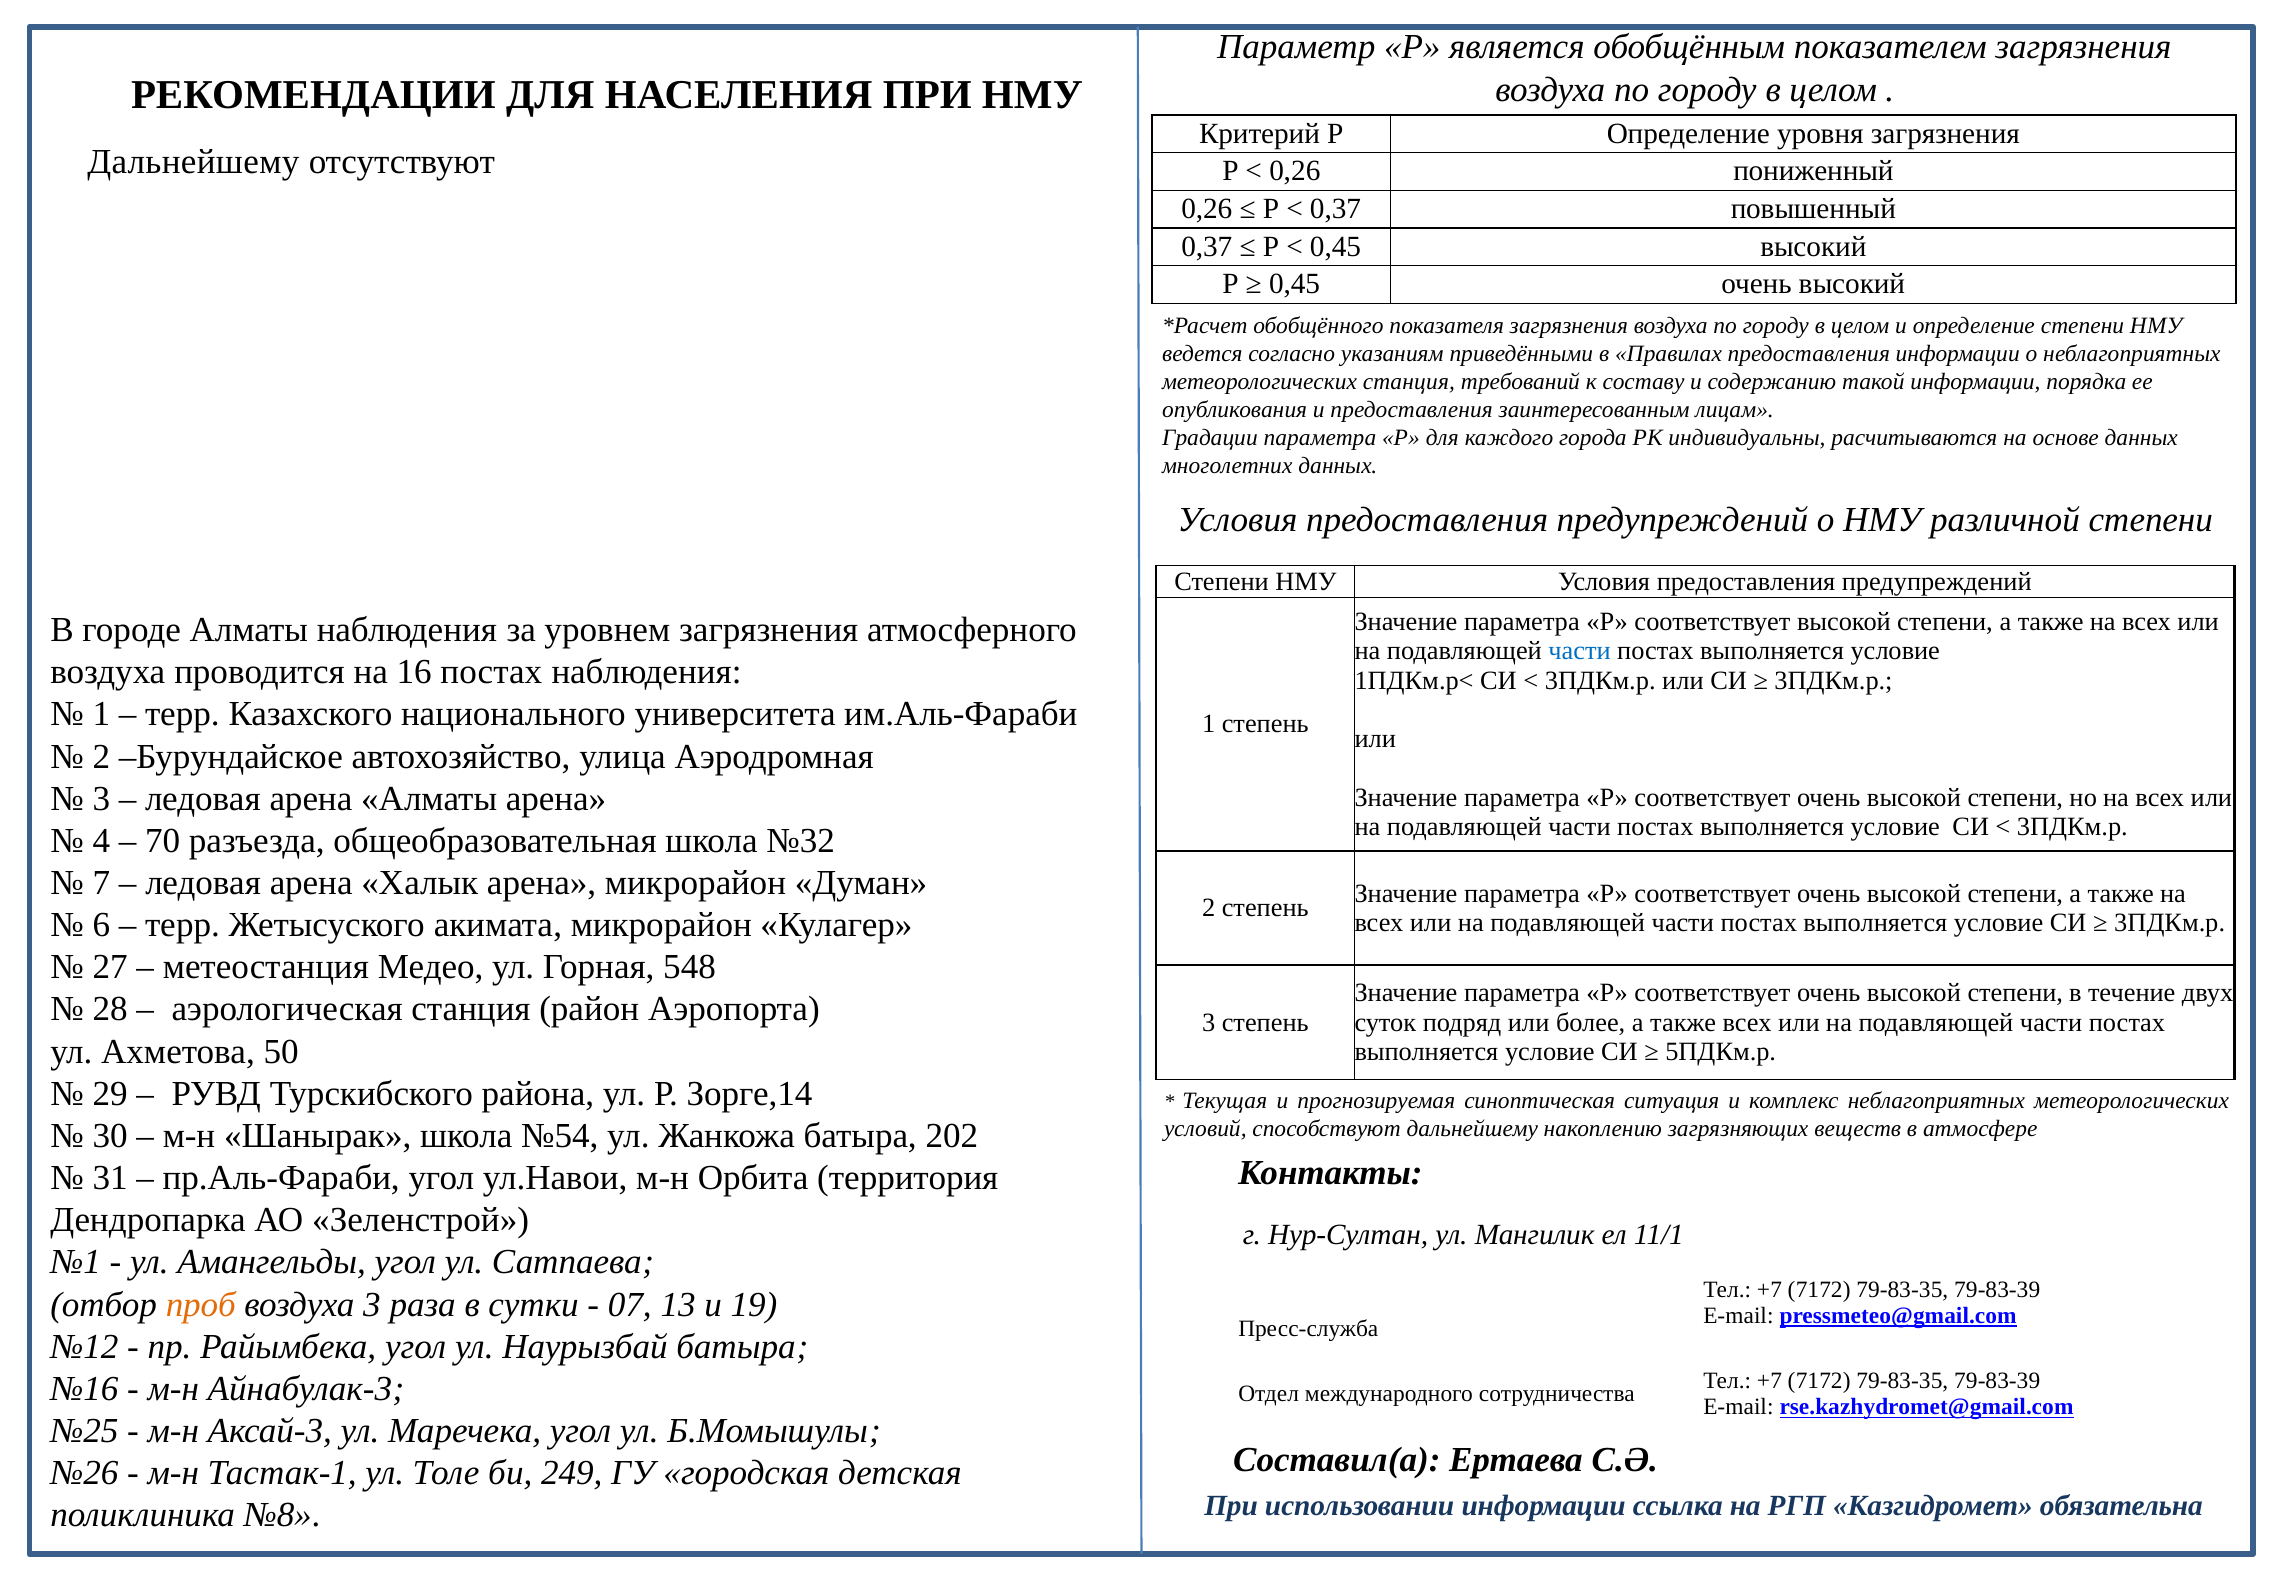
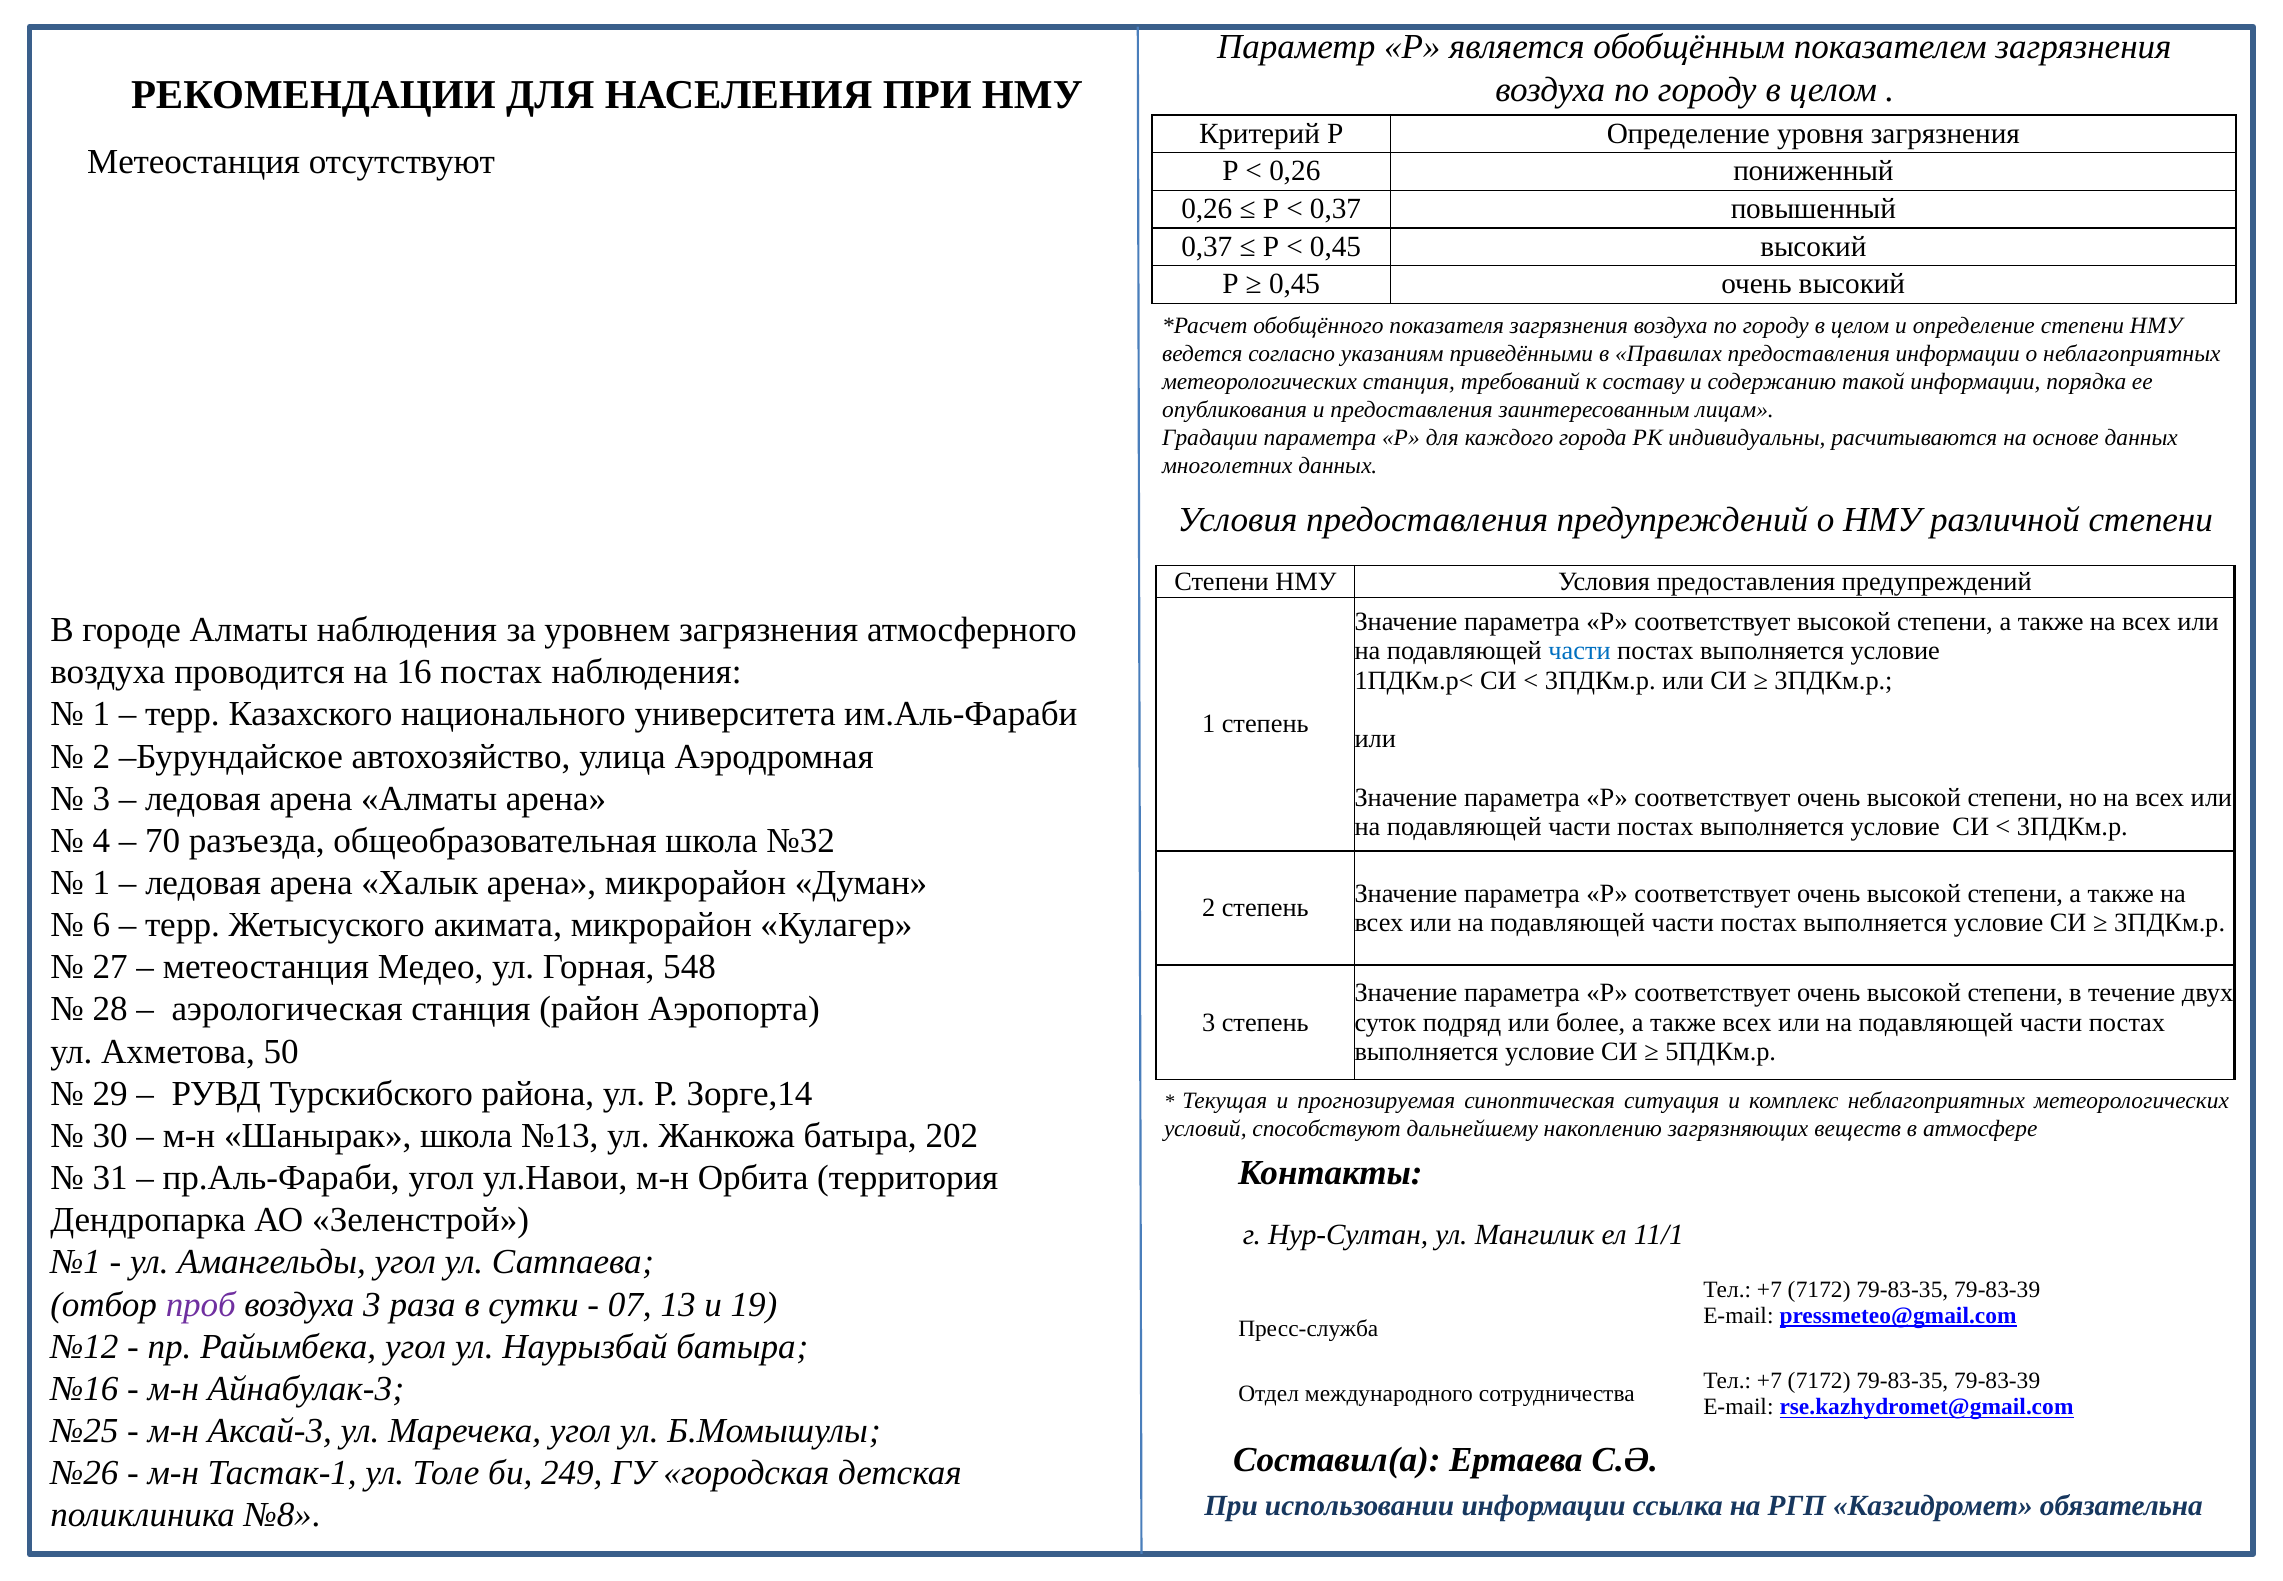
Дальнейшему: Дальнейшему -> Метеостанция (194, 162)
7: 7 -> 1 (101, 883)
№54: №54 -> №13 (560, 1136)
проб colour: orange -> purple (201, 1304)
